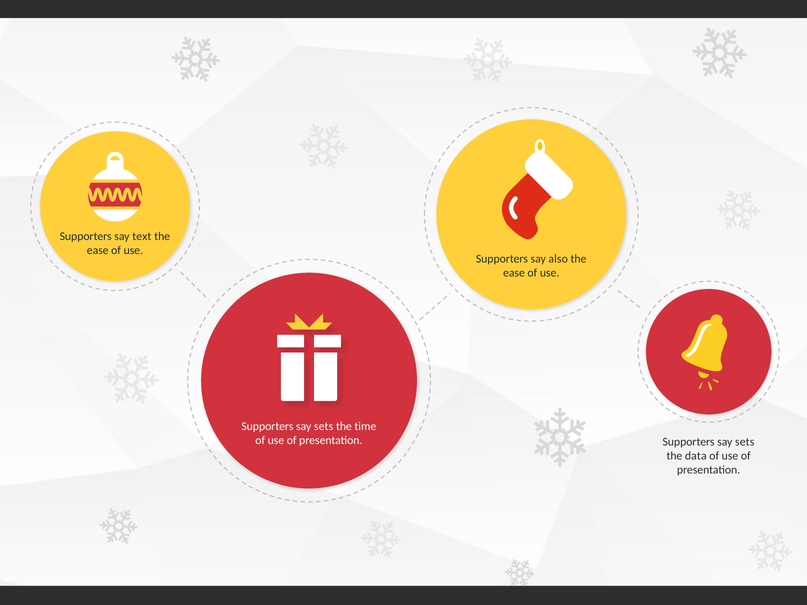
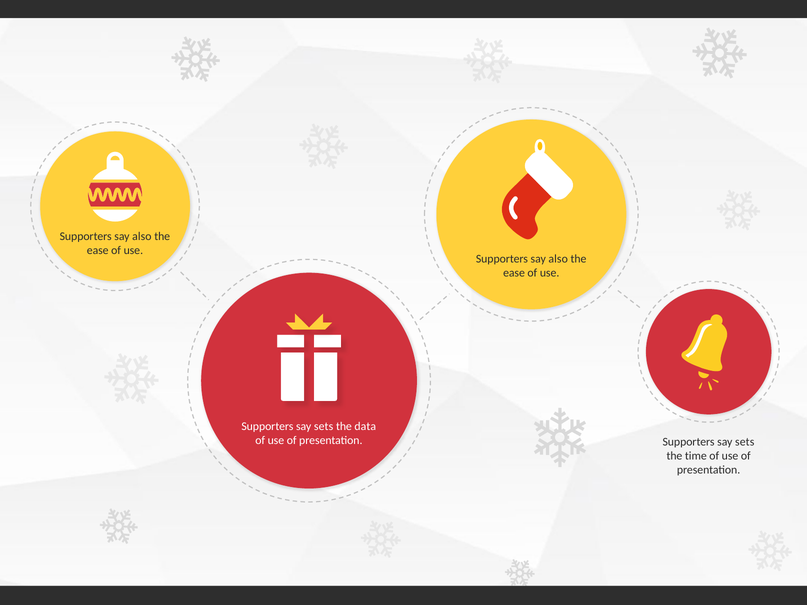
text: text -> also (142, 237)
time: time -> data (365, 426)
data: data -> time (696, 456)
